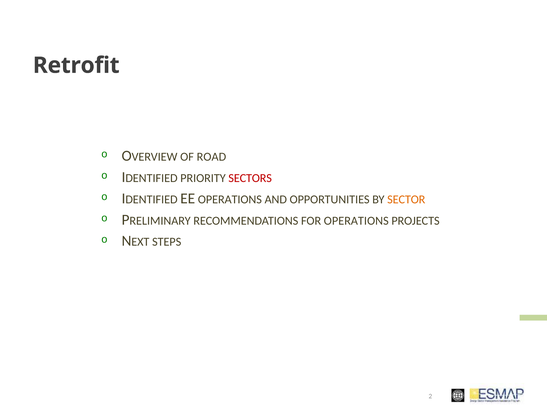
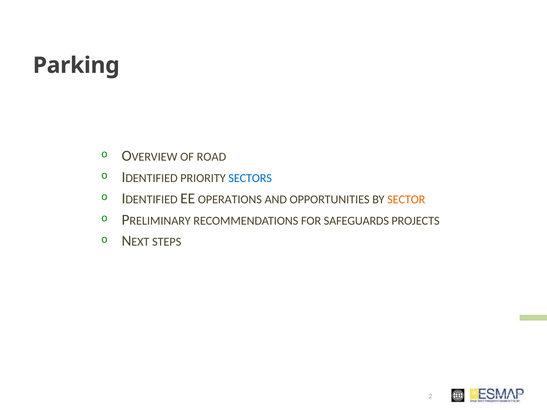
Retrofit: Retrofit -> Parking (76, 65)
SECTORS colour: red -> blue (250, 178)
FOR OPERATIONS: OPERATIONS -> SAFEGUARDS (356, 221)
